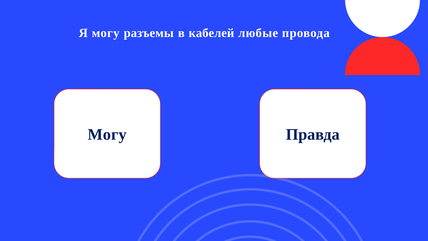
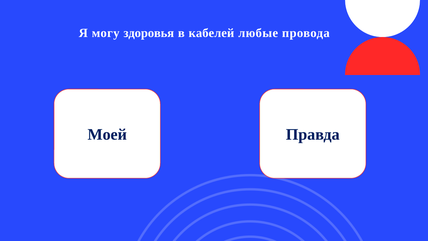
разъемы: разъемы -> здоровья (149, 33)
Могу: Могу -> Моей (107, 135)
